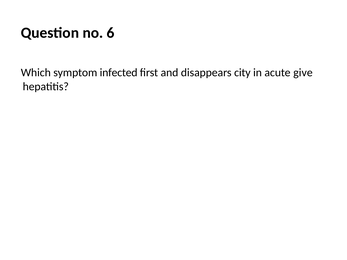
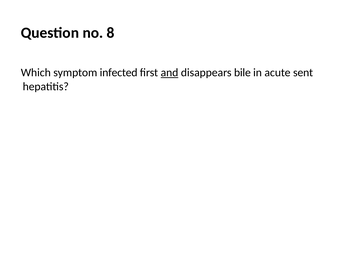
6: 6 -> 8 (111, 33)
and underline: none -> present (169, 73)
city: city -> bile (242, 73)
give: give -> sent (303, 73)
